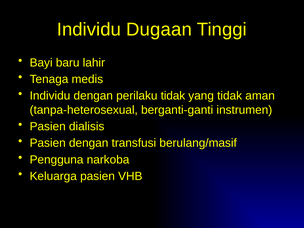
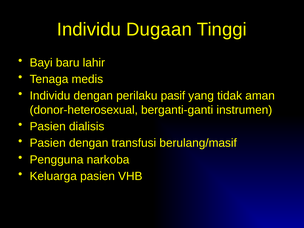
perilaku tidak: tidak -> pasif (173, 96)
tanpa-heterosexual: tanpa-heterosexual -> donor-heterosexual (84, 110)
